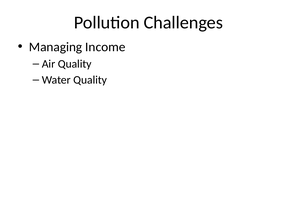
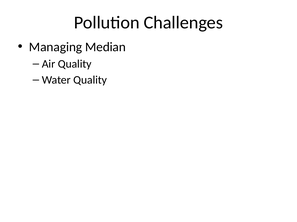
Income: Income -> Median (105, 47)
